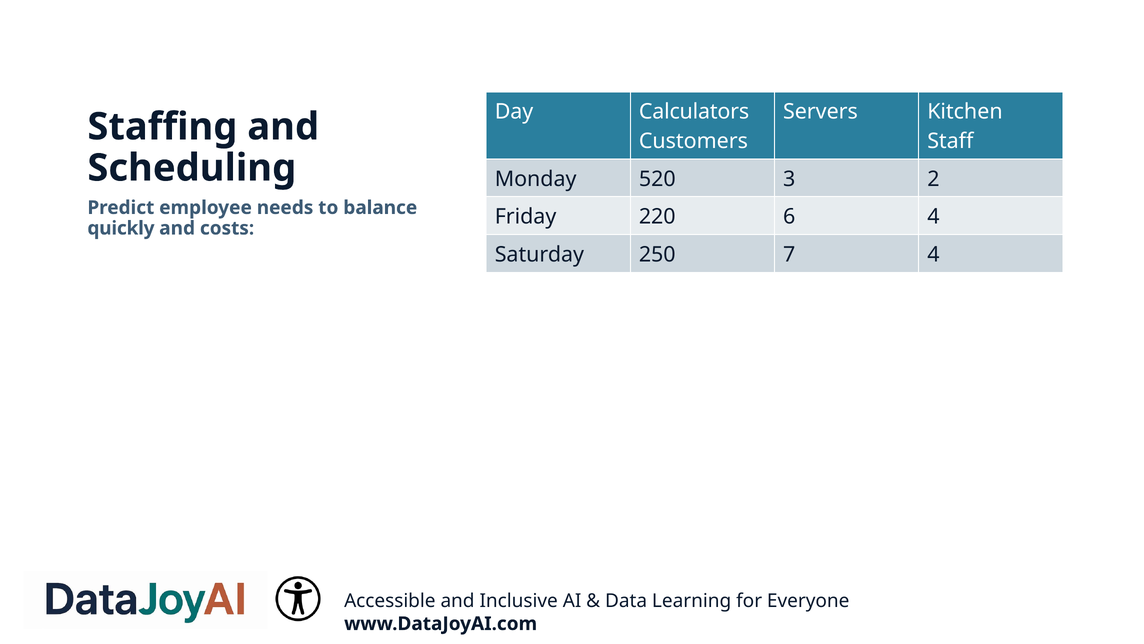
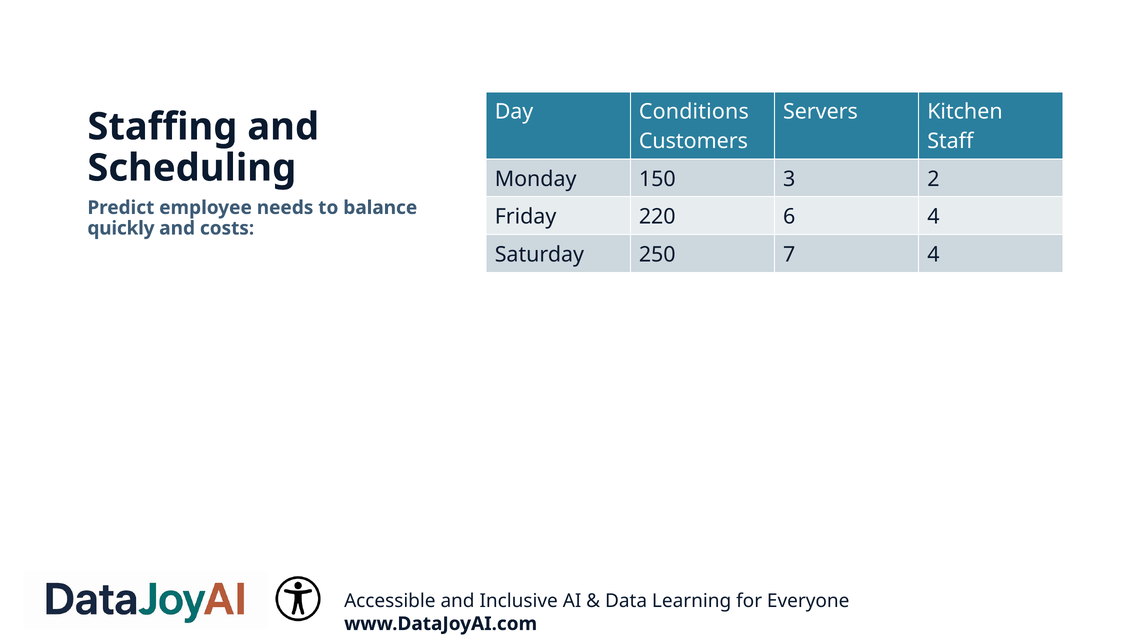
Calculators: Calculators -> Conditions (694, 112)
520: 520 -> 150 (657, 179)
